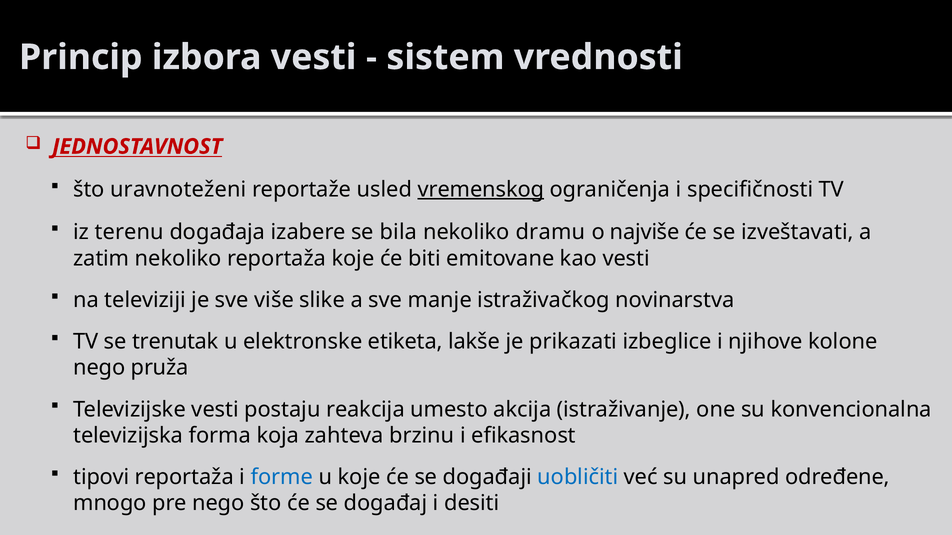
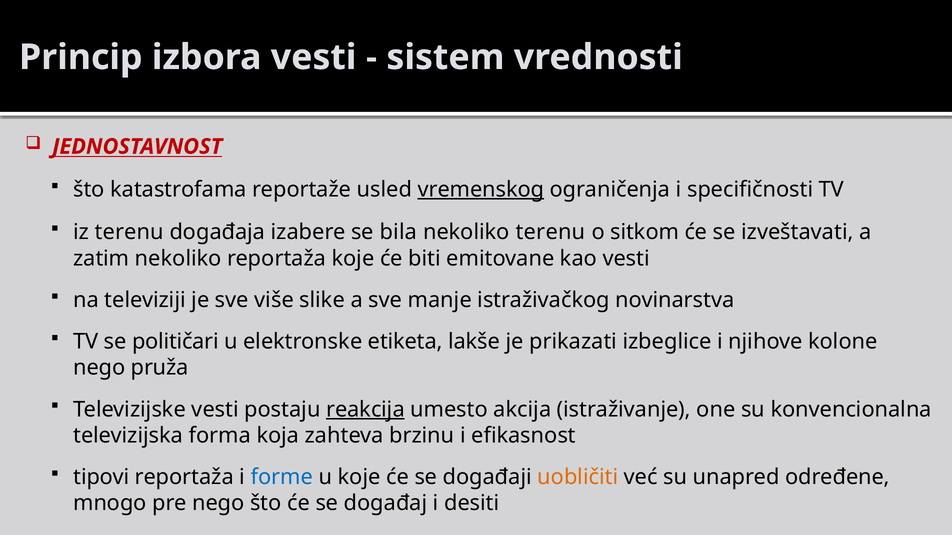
uravnoteženi: uravnoteženi -> katastrofama (178, 190)
nekoliko dramu: dramu -> terenu (550, 232)
najviše: najviše -> sitkom (645, 232)
trenutak: trenutak -> političari (175, 342)
reakcija underline: none -> present (365, 410)
uobličiti colour: blue -> orange (578, 478)
